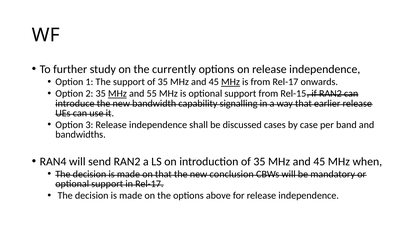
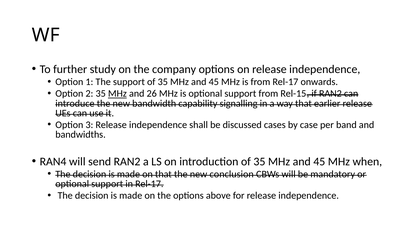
currently: currently -> company (174, 69)
MHz underline: present -> none (230, 82)
55: 55 -> 26 (152, 94)
